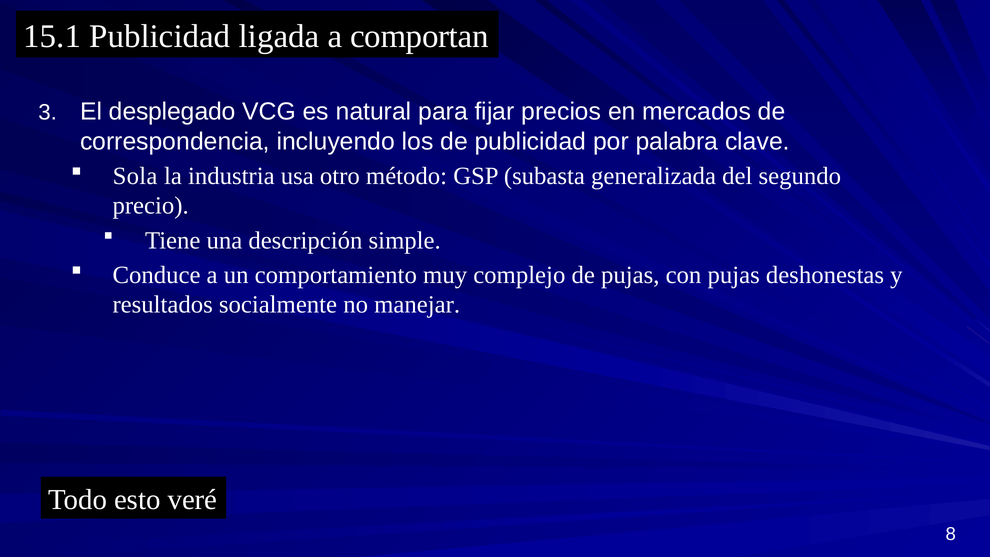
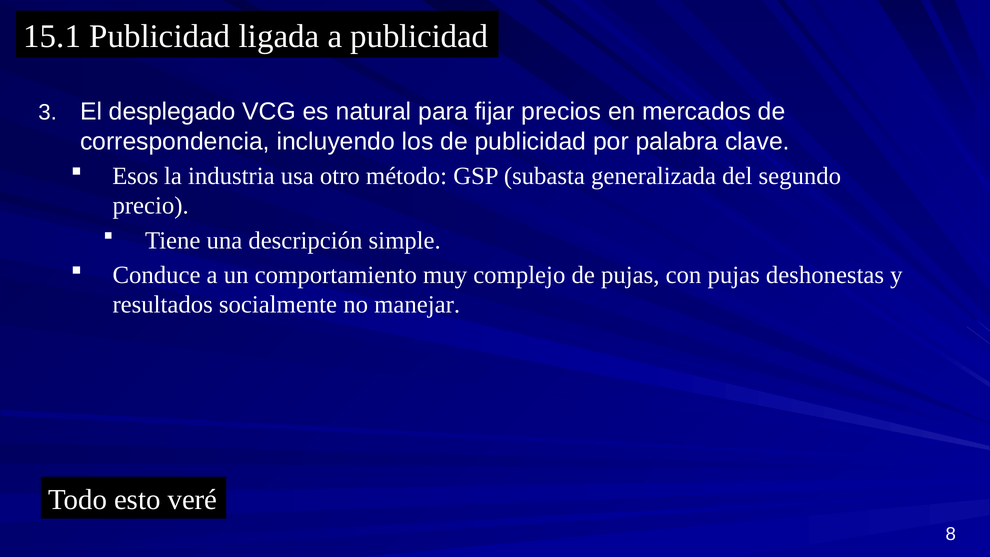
a comportan: comportan -> publicidad (419, 36)
Sola: Sola -> Esos (135, 176)
